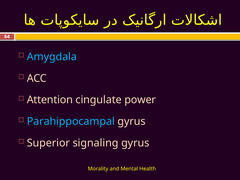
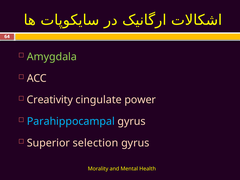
Amygdala colour: light blue -> light green (52, 57)
Attention: Attention -> Creativity (50, 100)
signaling: signaling -> selection (95, 143)
